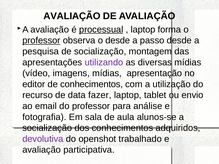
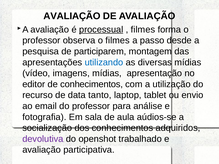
laptop: laptop -> filmes (143, 30)
professor underline: present -> none (41, 41)
o desde: desde -> filmes (118, 41)
de socialização: socialização -> participarem (100, 51)
utilizando colour: purple -> blue (104, 62)
fazer: fazer -> tanto (100, 95)
alunos-se: alunos-se -> aúdios-se (157, 117)
